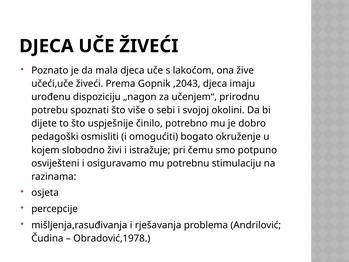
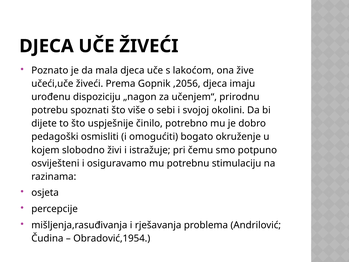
,2043: ,2043 -> ,2056 (187, 84)
Obradović,1978: Obradović,1978 -> Obradović,1954 (112, 238)
